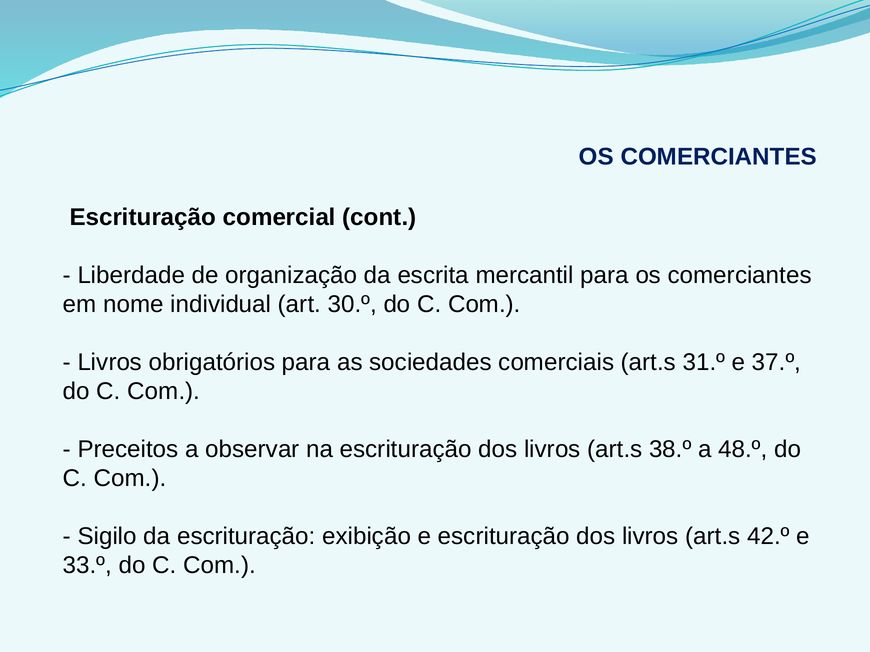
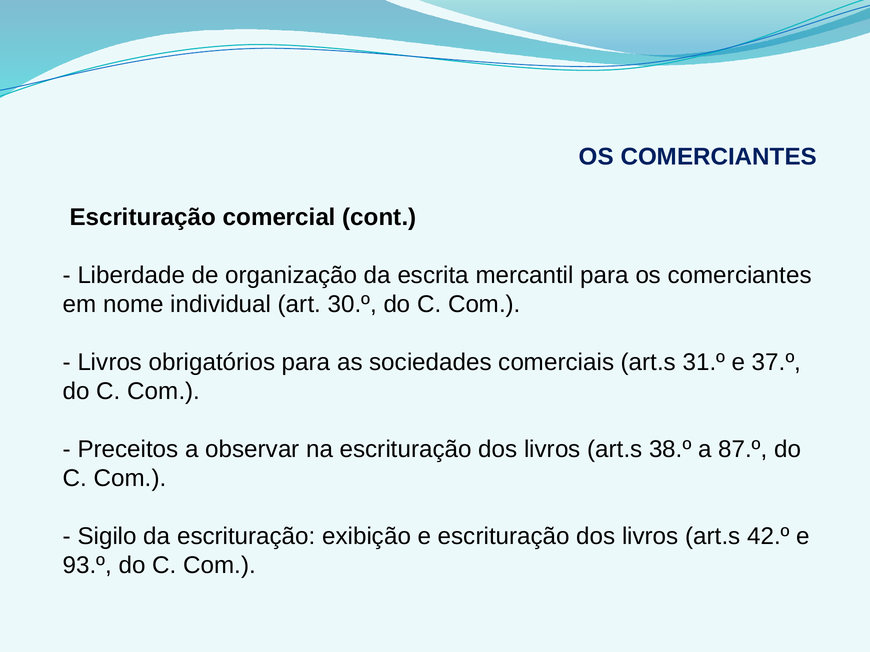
48.º: 48.º -> 87.º (743, 450)
33.º: 33.º -> 93.º (87, 566)
